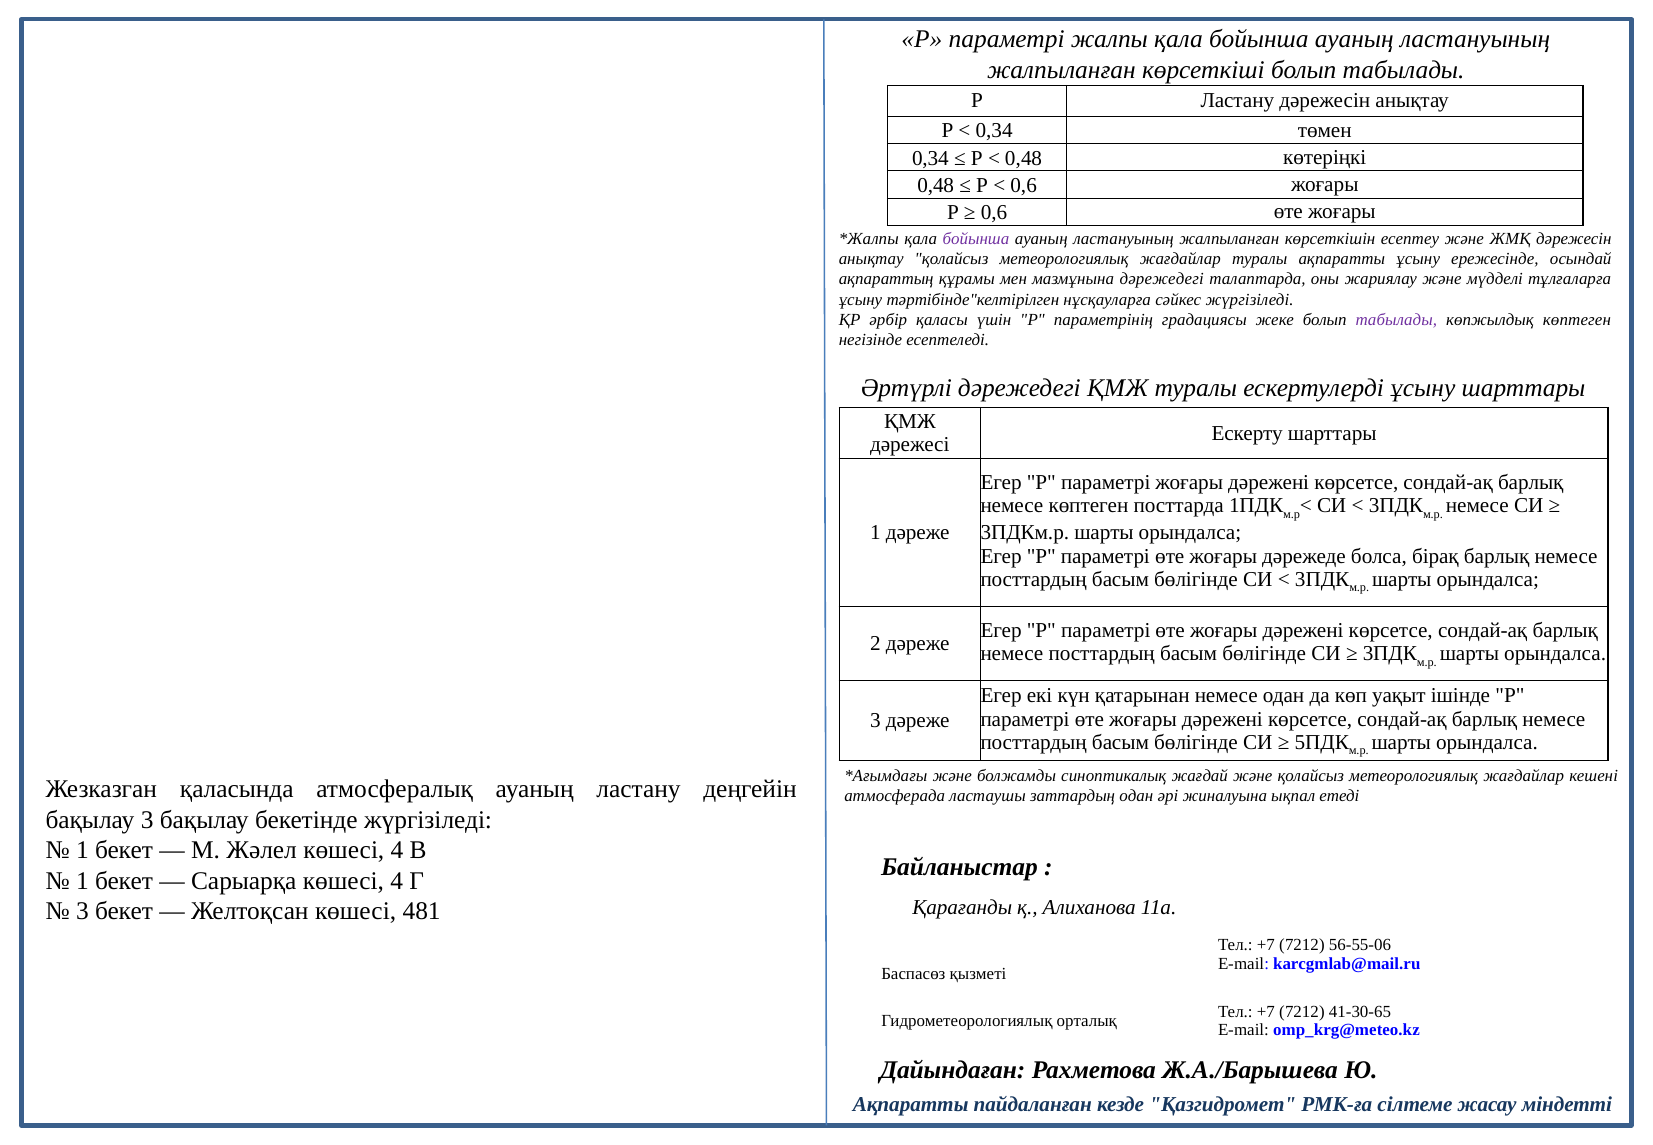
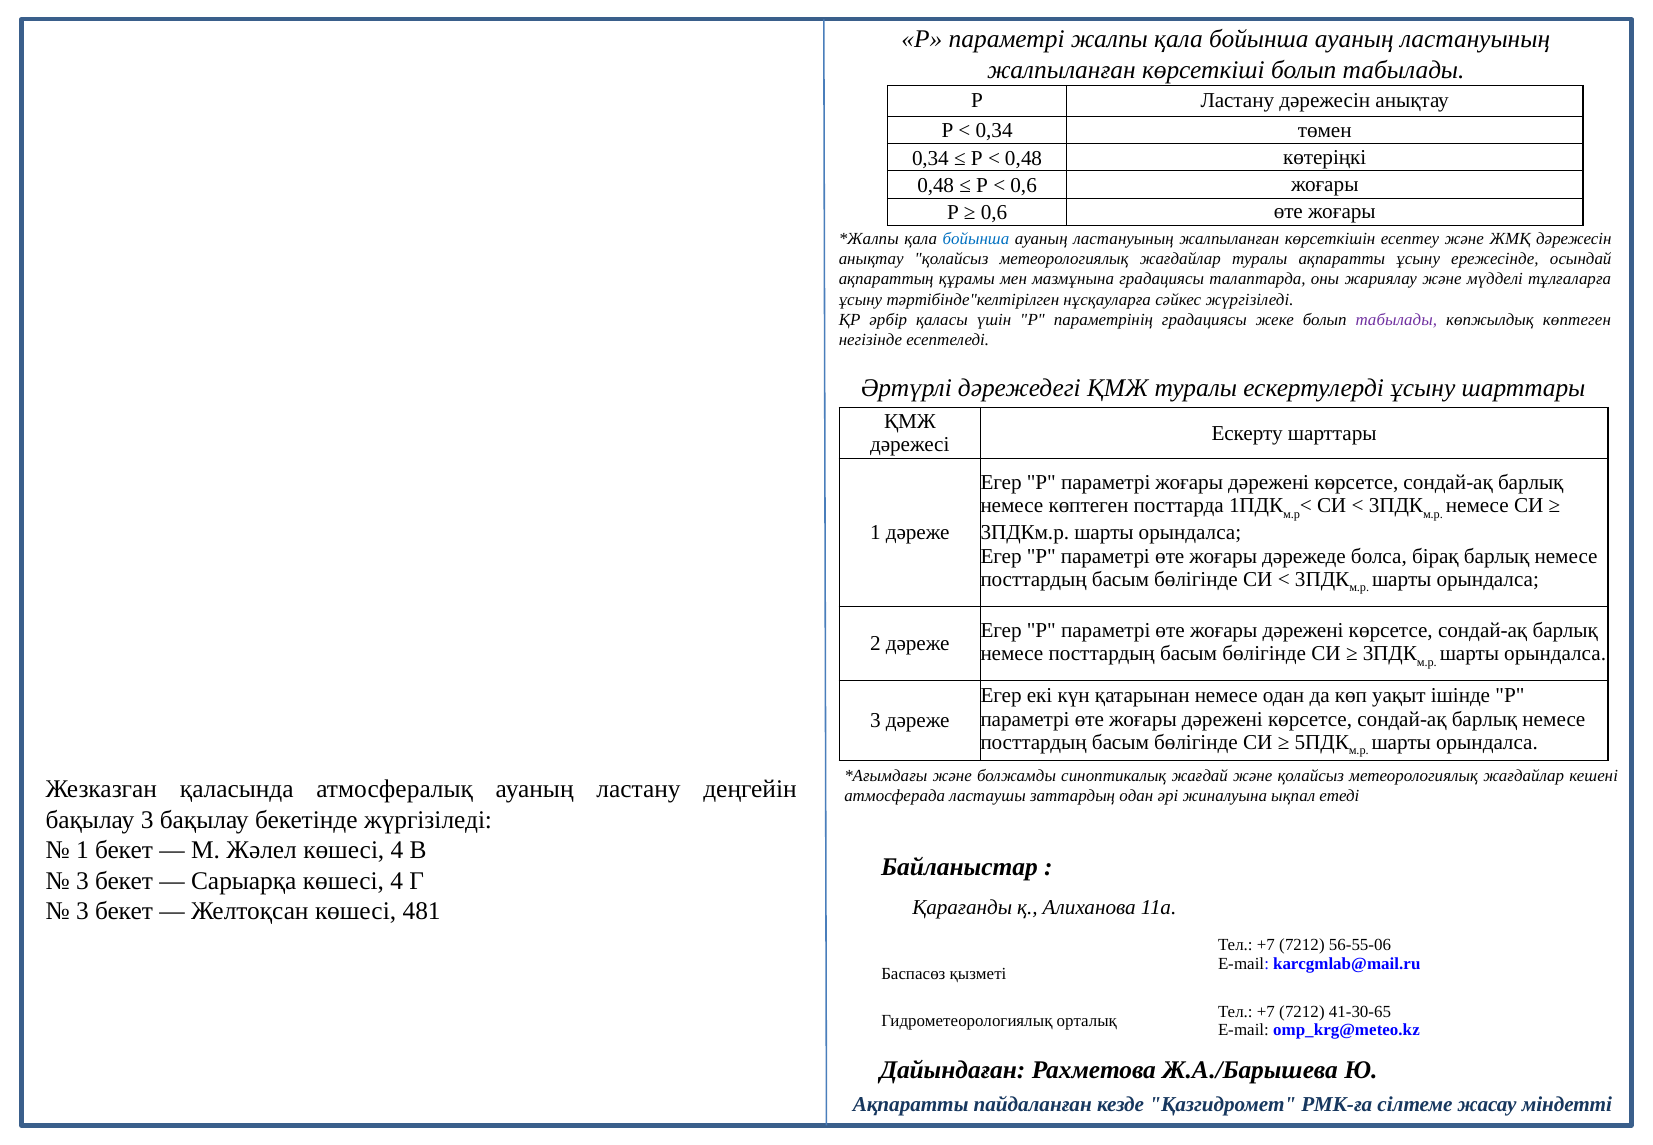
бойынша colour: purple -> blue (976, 239)
мазмұнына дәрежедегі: дәрежедегі -> градациясы (1162, 279)
1: 1 -> 3 (82, 880)
